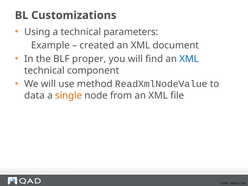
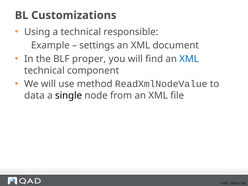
parameters: parameters -> responsible (131, 32)
created: created -> settings (97, 45)
single colour: orange -> black (69, 96)
